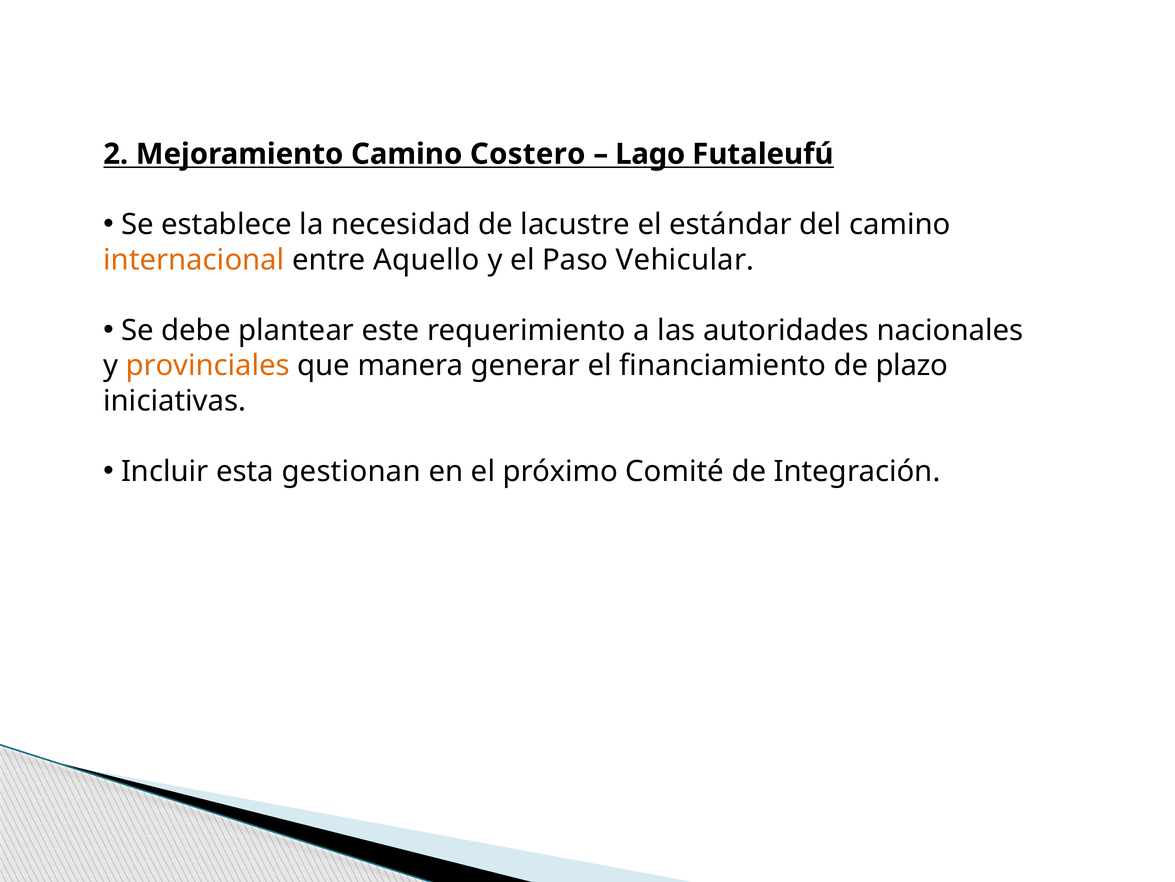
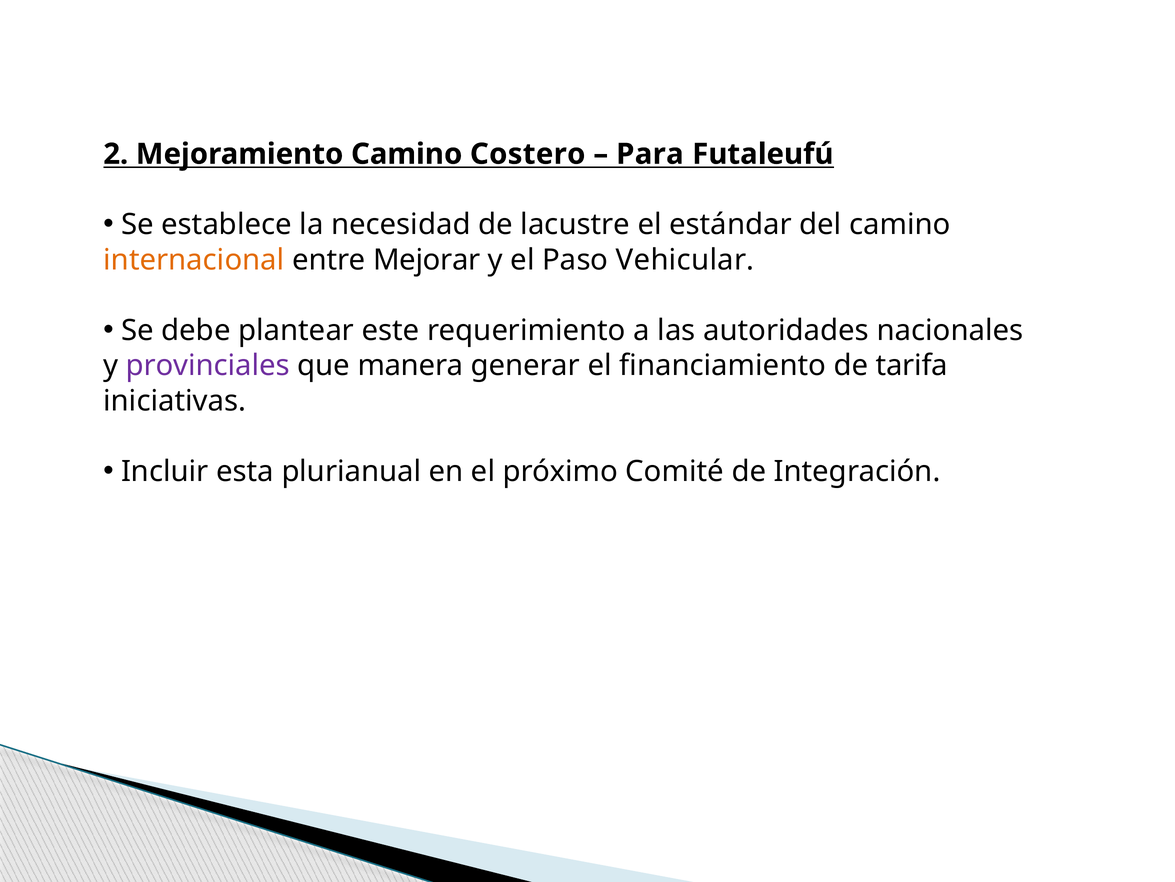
Lago: Lago -> Para (650, 154)
Aquello: Aquello -> Mejorar (427, 260)
provinciales colour: orange -> purple (208, 365)
plazo: plazo -> tarifa (912, 365)
gestionan: gestionan -> plurianual (351, 471)
